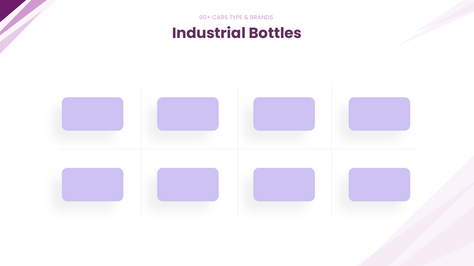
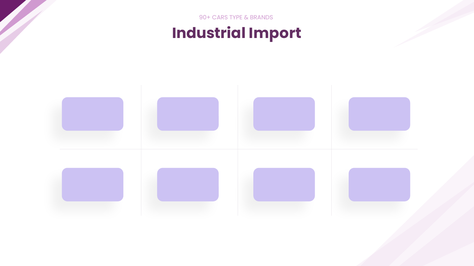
Bottles: Bottles -> Import (275, 33)
